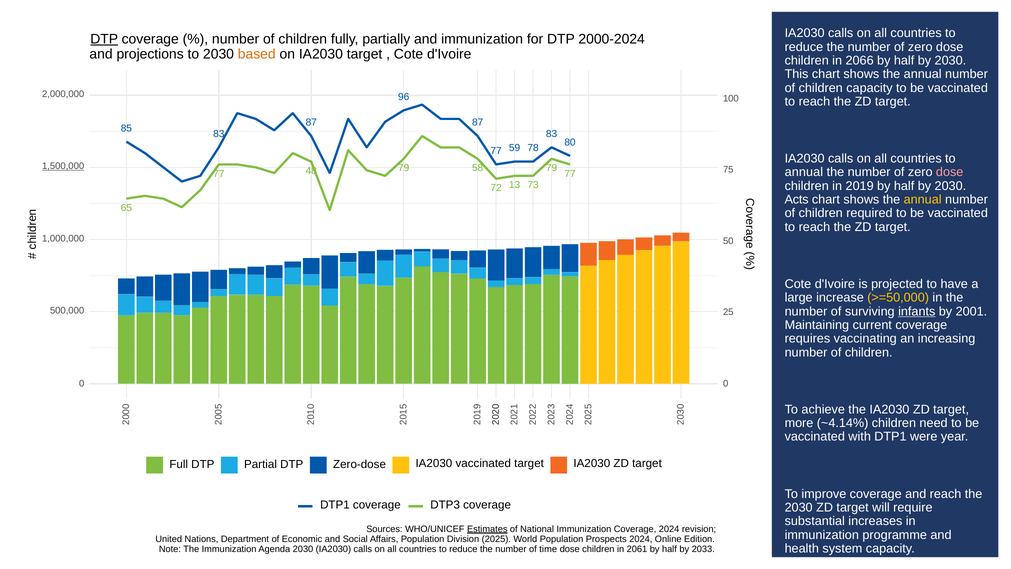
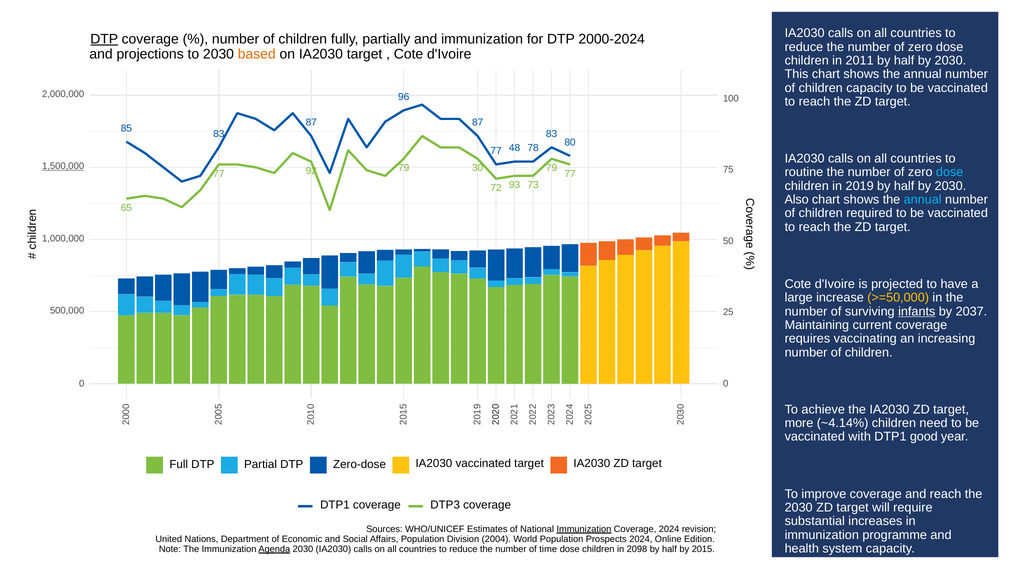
2066: 2066 -> 2011 (860, 61)
59: 59 -> 48 (515, 148)
annual: annual -> routine (804, 172)
dose colour: pink -> light blue (950, 172)
48: 48 -> 92 (311, 171)
58: 58 -> 30 (478, 168)
13: 13 -> 93 (515, 185)
Acts: Acts -> Also (797, 200)
annual colour: yellow -> light blue (923, 200)
2001: 2001 -> 2037 (971, 311)
were: were -> good (924, 437)
Estimates underline: present -> none (487, 529)
Immunization underline: none -> present (584, 529)
2025: 2025 -> 2004 (496, 539)
Agenda underline: none -> present (274, 549)
2061: 2061 -> 2098 (637, 549)
2033: 2033 -> 2015 (703, 549)
